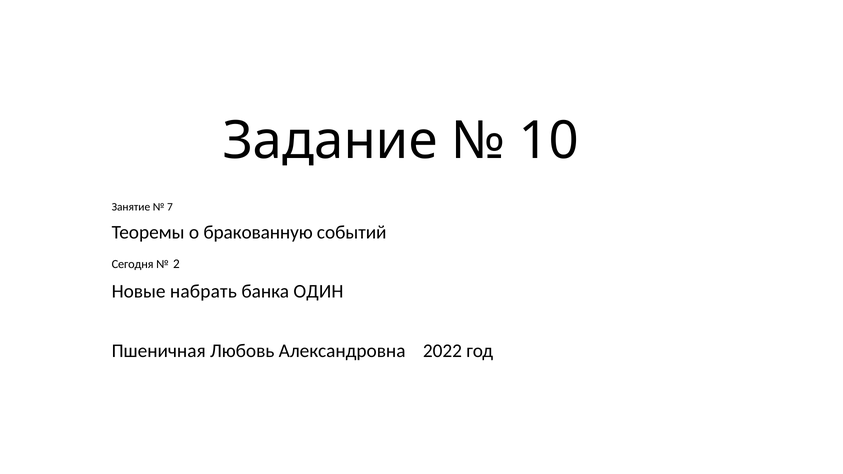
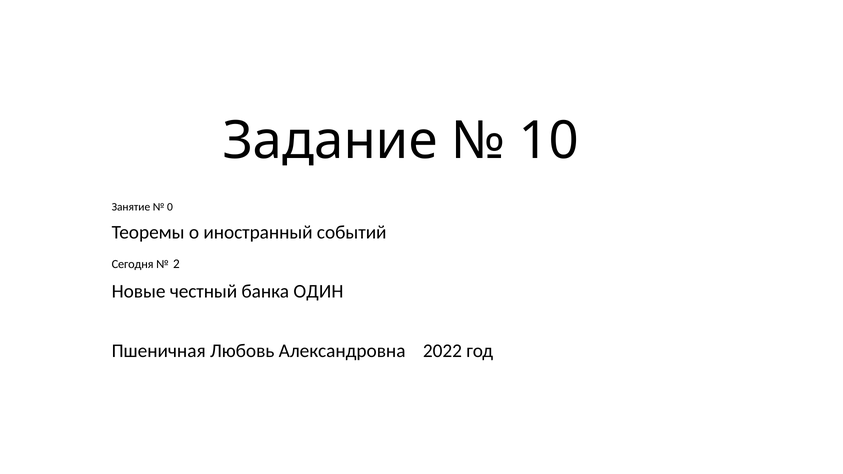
7: 7 -> 0 (170, 207)
бракованную: бракованную -> иностранный (258, 232)
набрать: набрать -> честный (204, 292)
